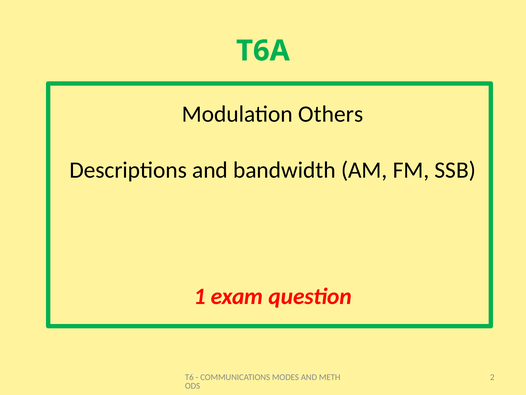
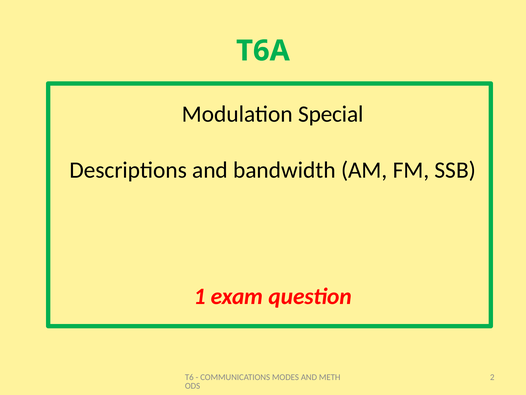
Others: Others -> Special (331, 114)
